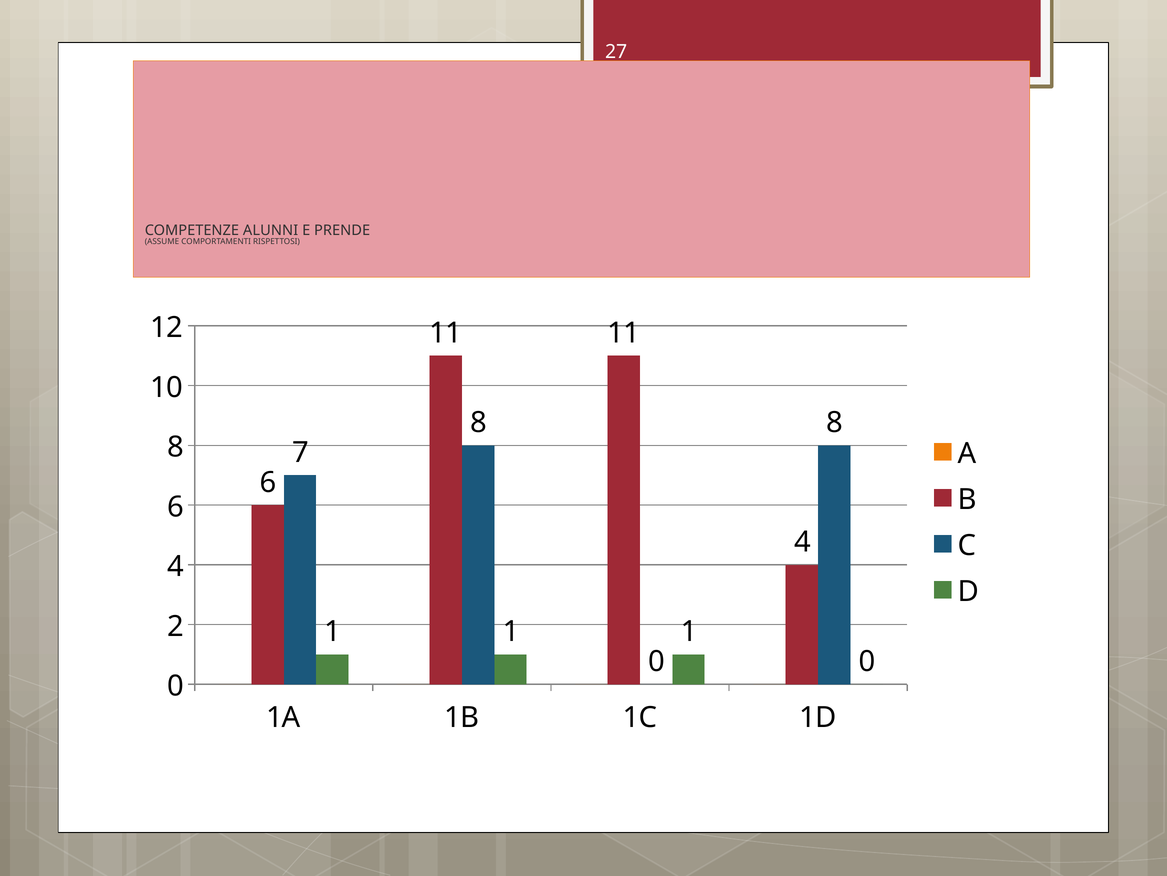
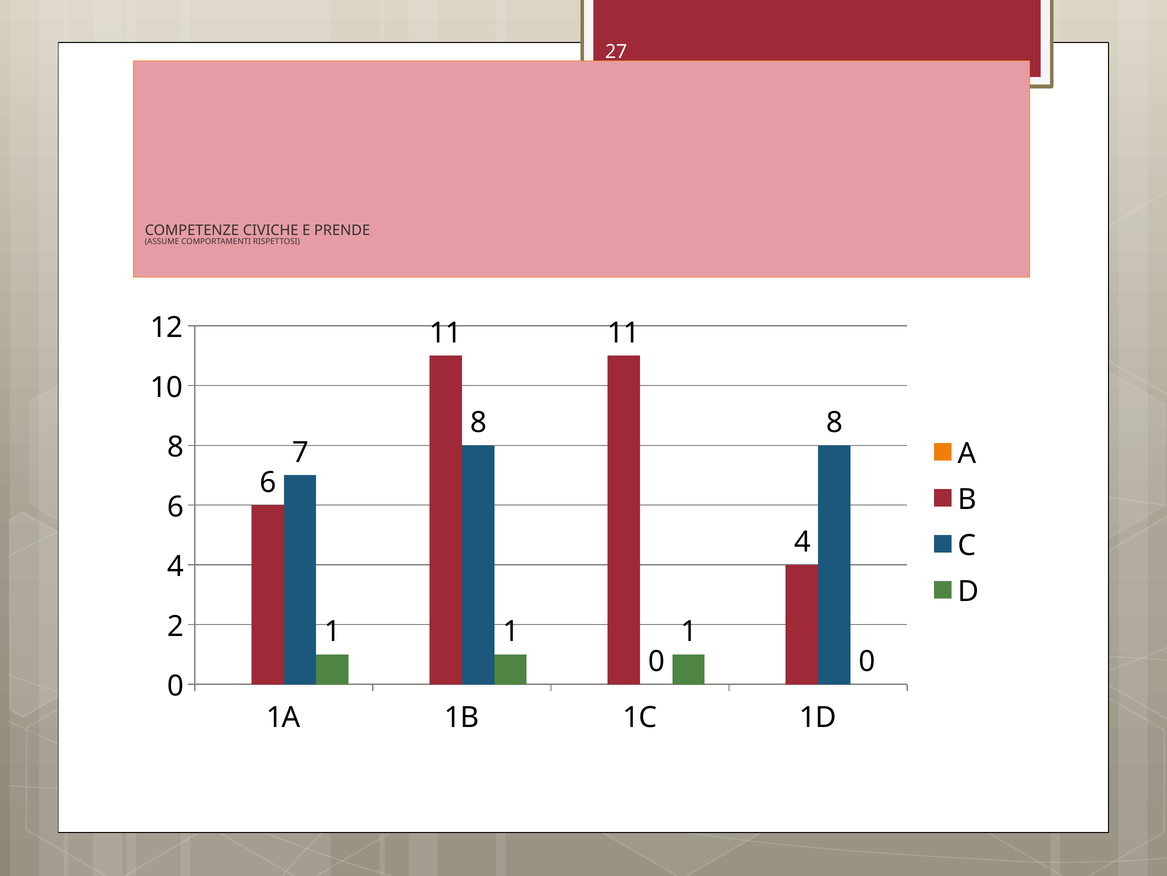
ALUNNI: ALUNNI -> CIVICHE (271, 230)
